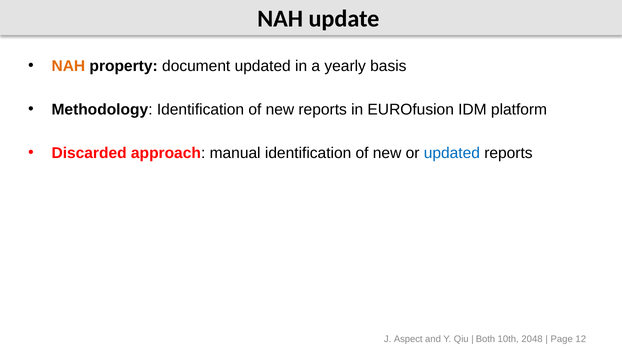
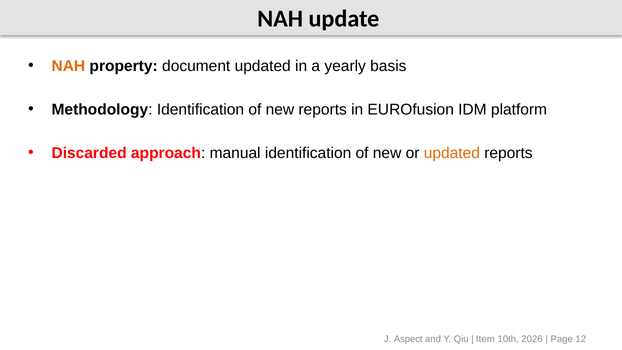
updated colour: blue -> orange (452, 153)
Both: Both -> Item (485, 339)
2048: 2048 -> 2026 (532, 339)
